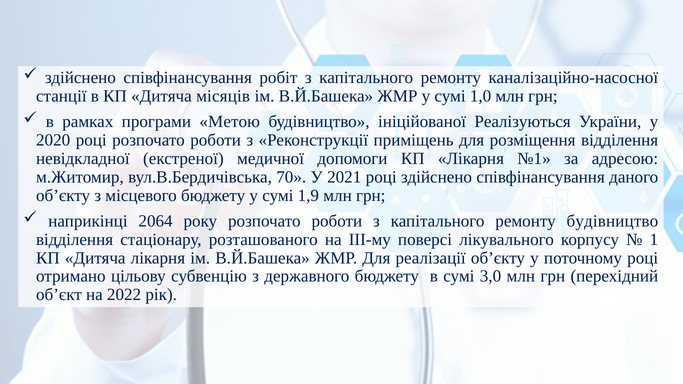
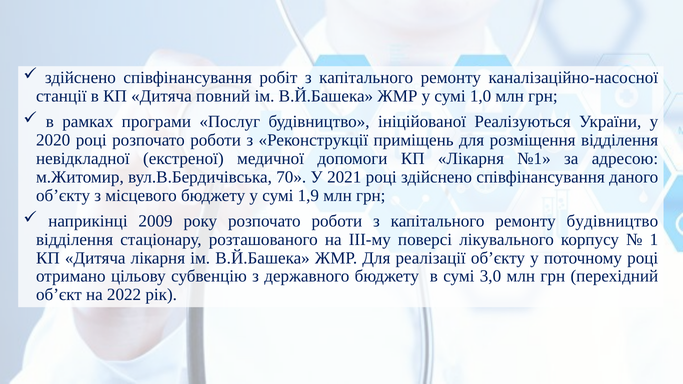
місяців: місяців -> повний (223, 96)
Метою: Метою -> Послуг (230, 122)
2064: 2064 -> 2009 (156, 221)
